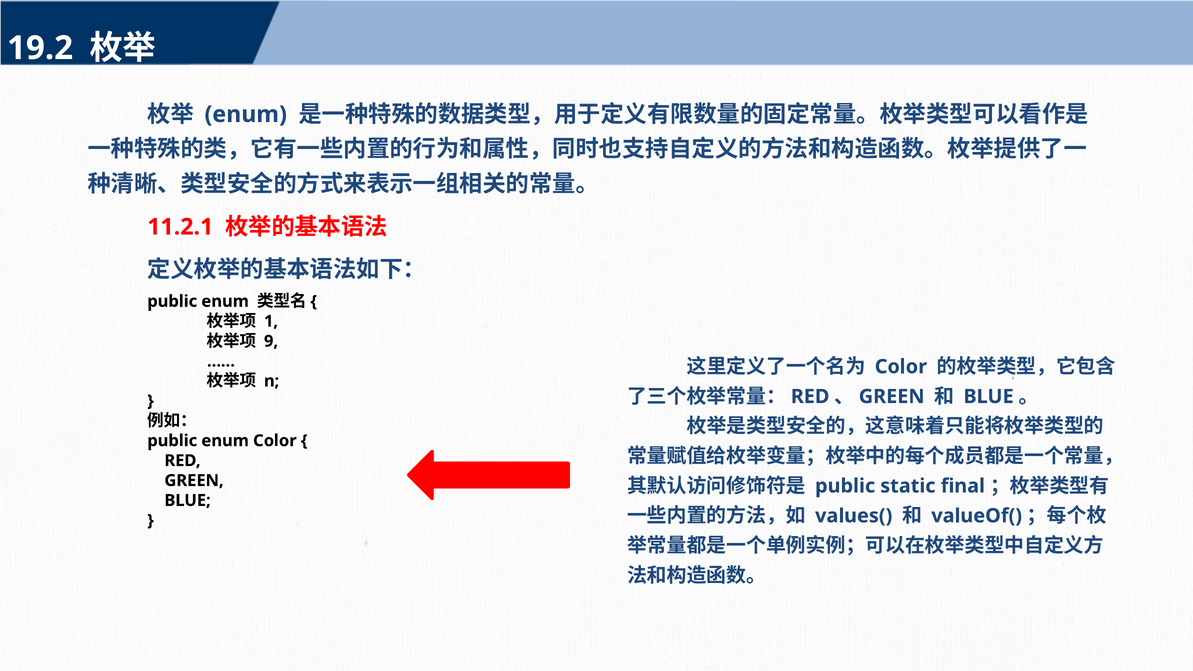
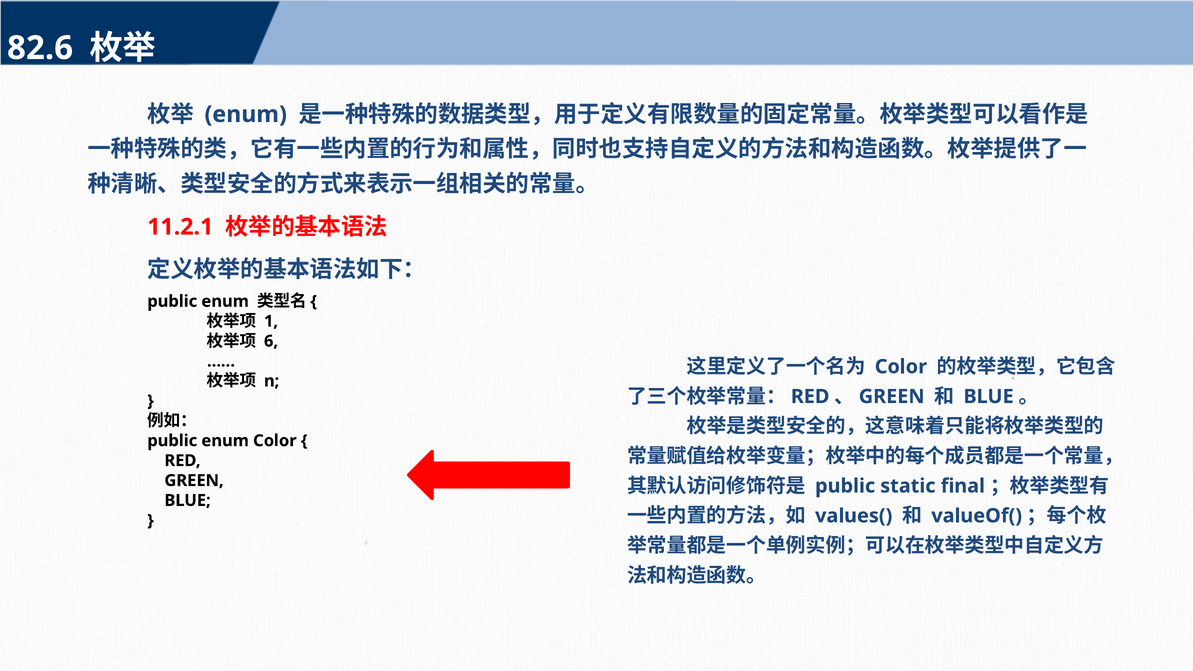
19.2: 19.2 -> 82.6 (40, 48)
9: 9 -> 6 (271, 341)
